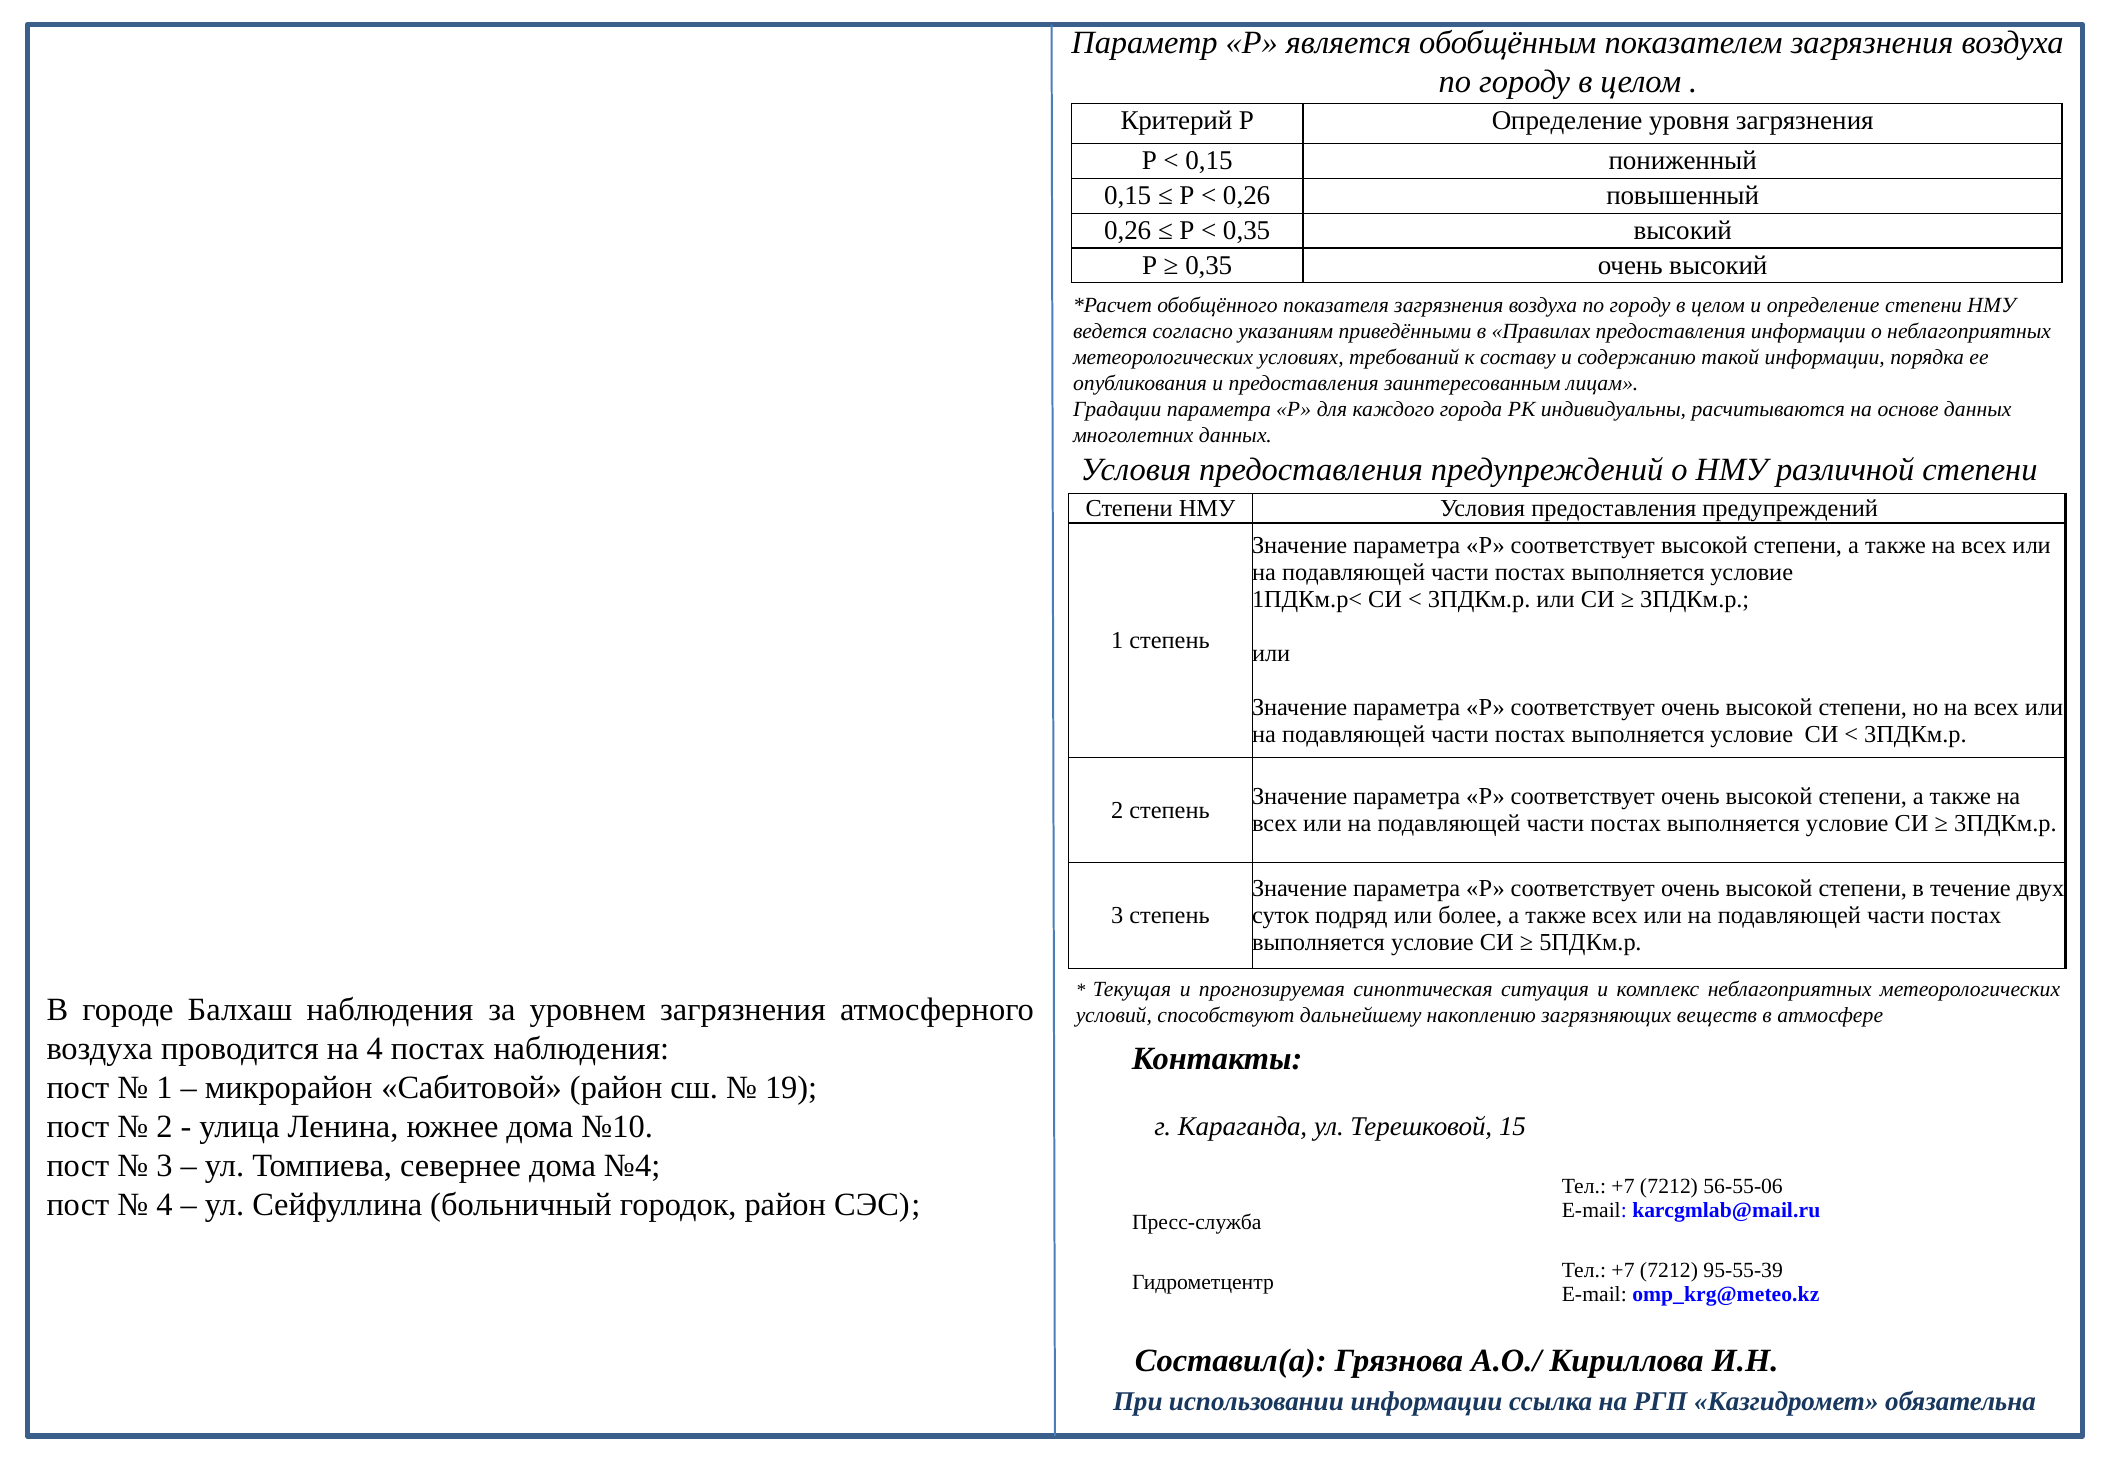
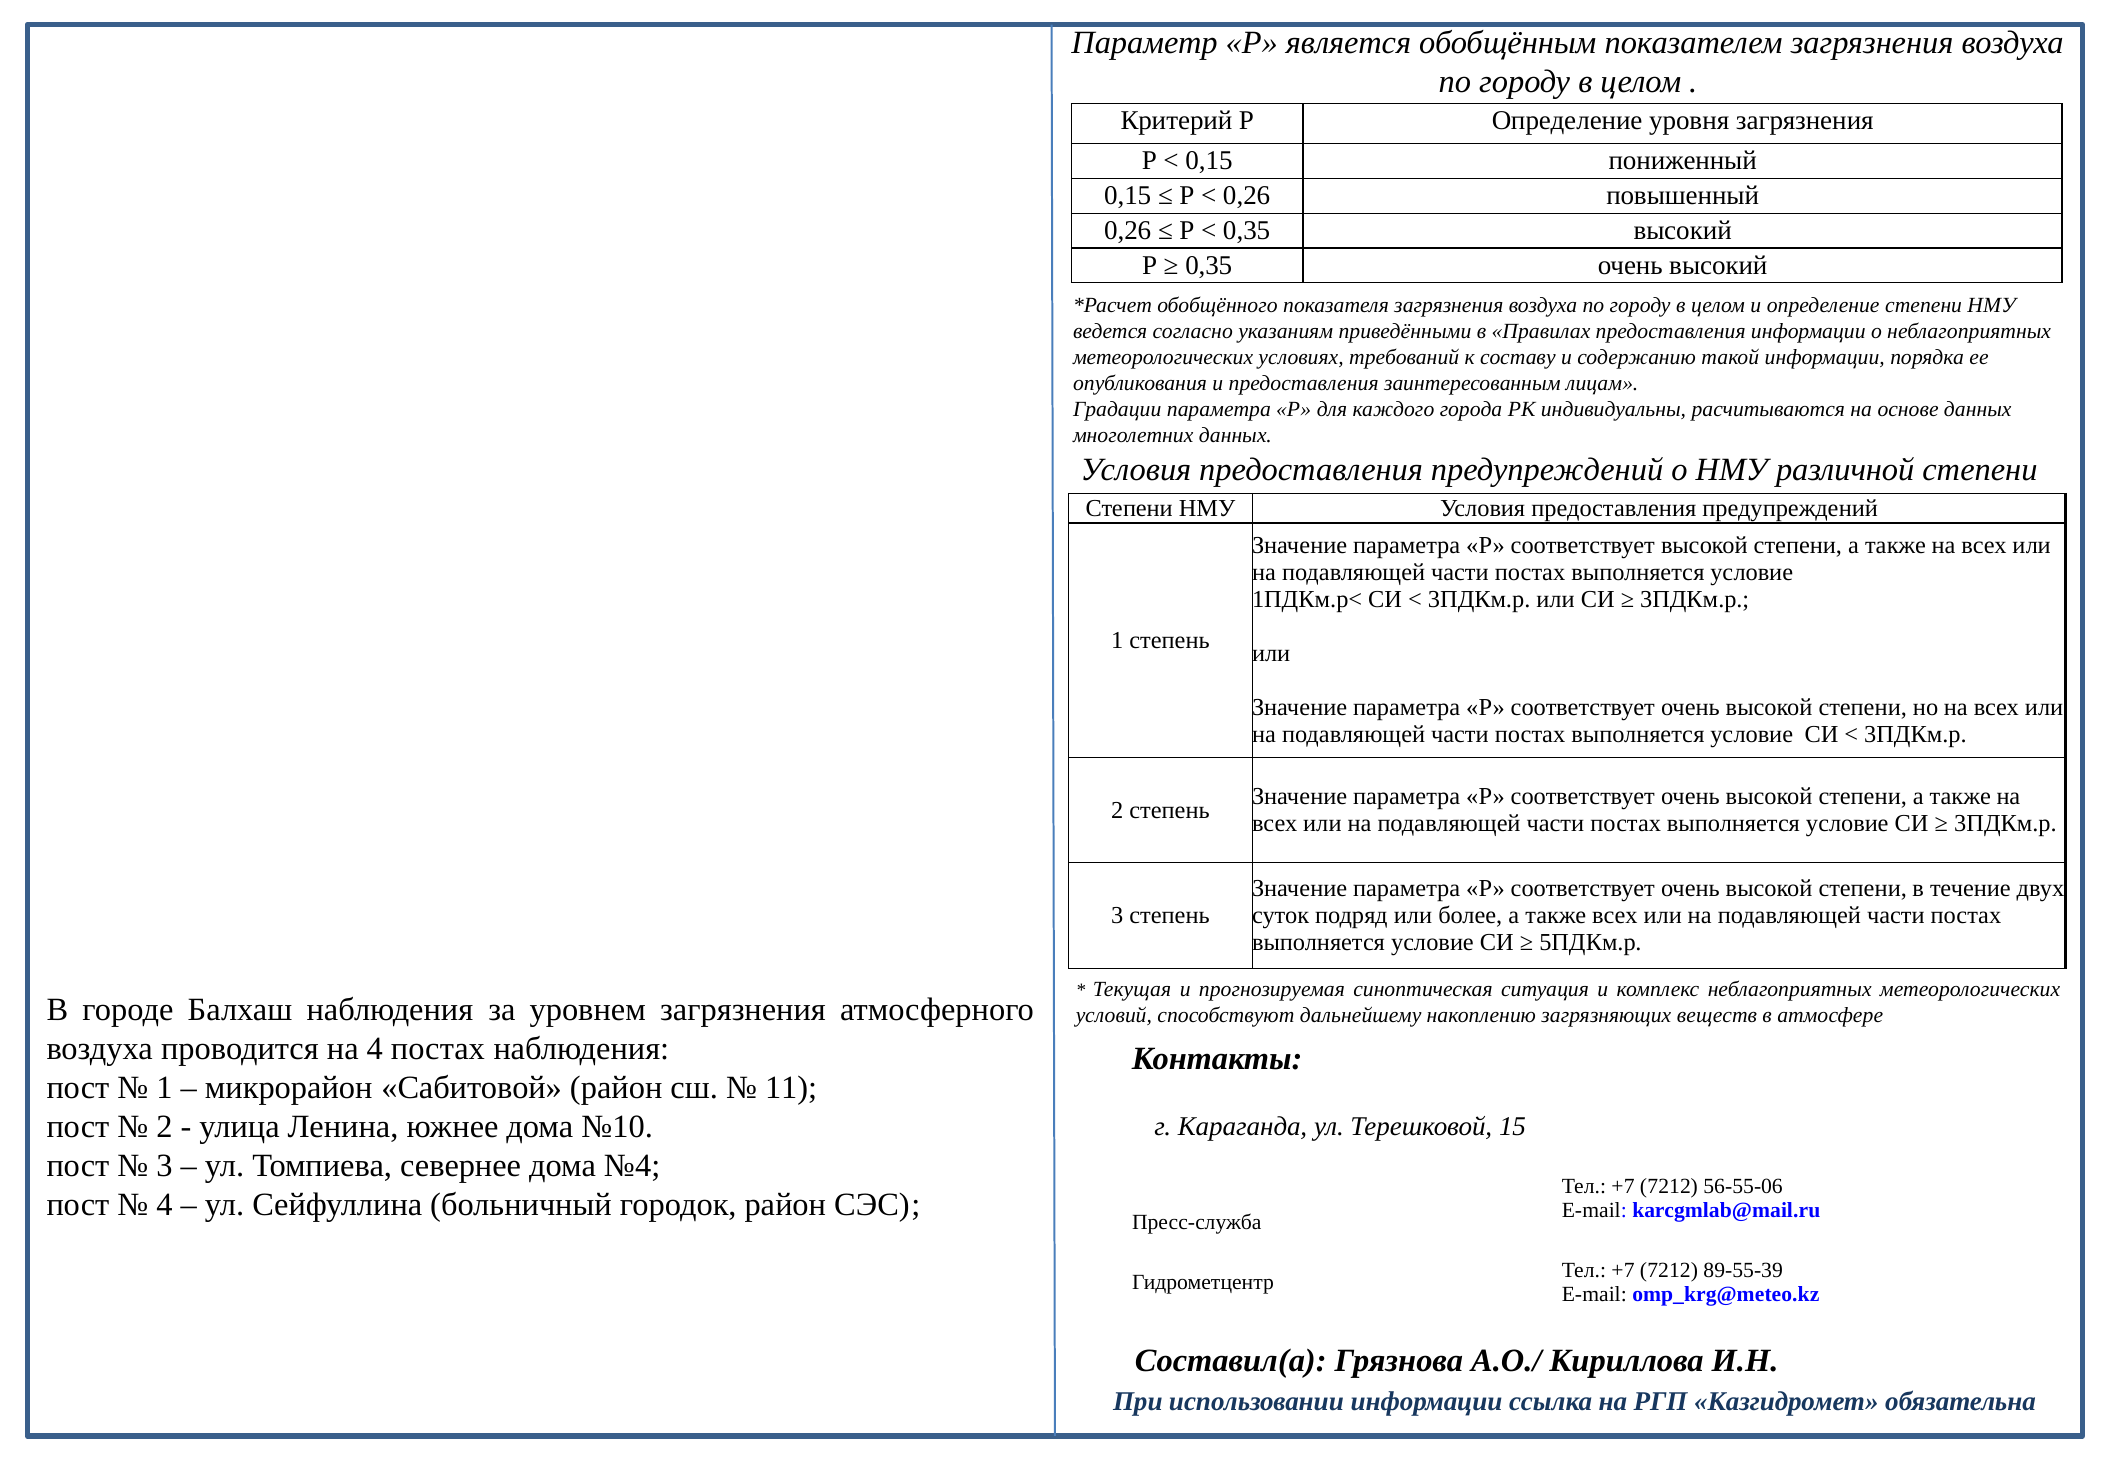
19: 19 -> 11 (791, 1088)
95-55-39: 95-55-39 -> 89-55-39 (1743, 1271)
